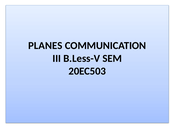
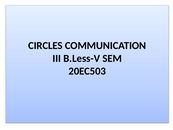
PLANES: PLANES -> CIRCLES (45, 46)
